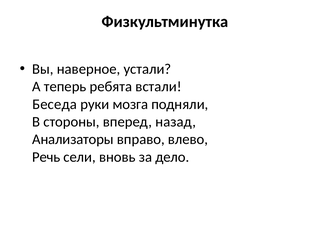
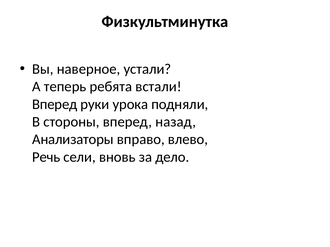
Беседа: Беседа -> Вперед (55, 104)
мозга: мозга -> урока (130, 104)
